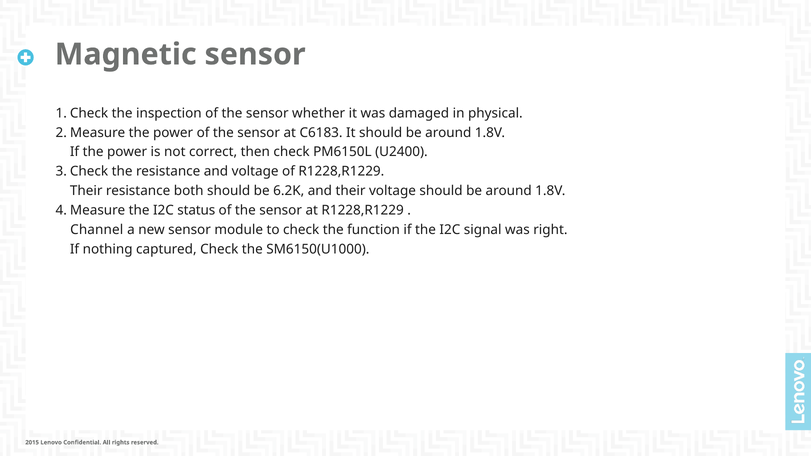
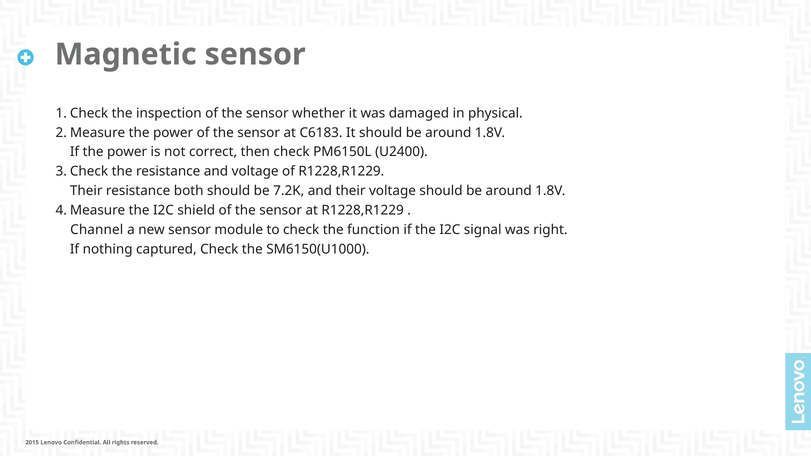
6.2K: 6.2K -> 7.2K (289, 191)
status: status -> shield (196, 210)
